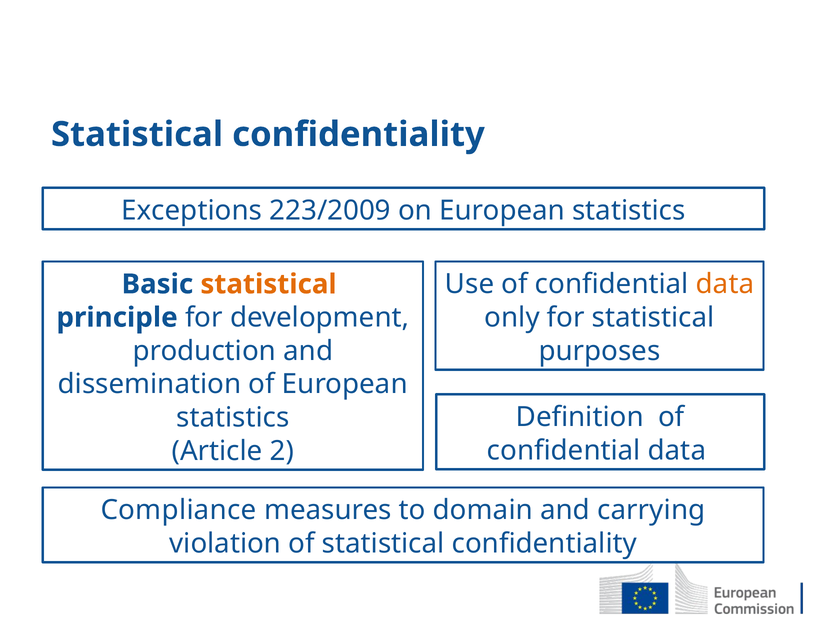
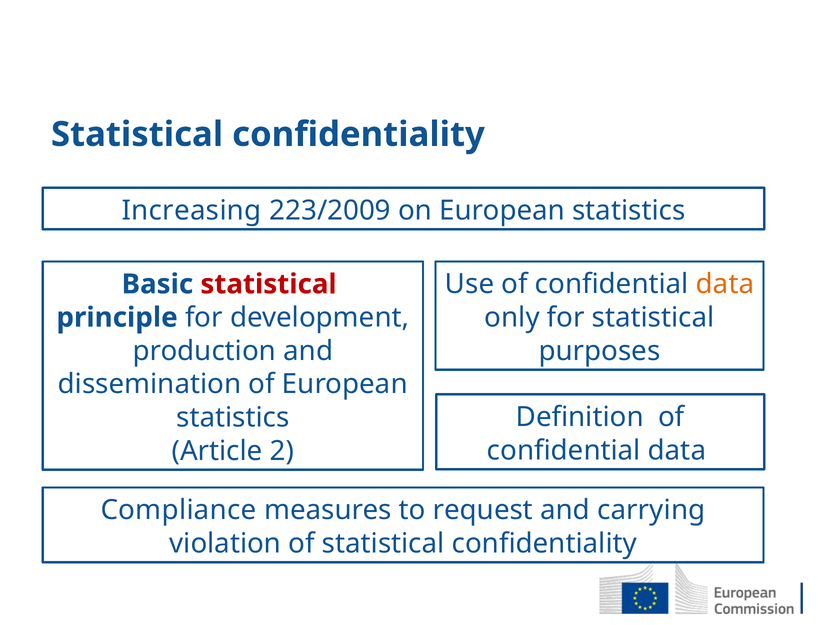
Exceptions: Exceptions -> Increasing (192, 210)
statistical colour: orange -> red (269, 284)
domain: domain -> request (483, 510)
